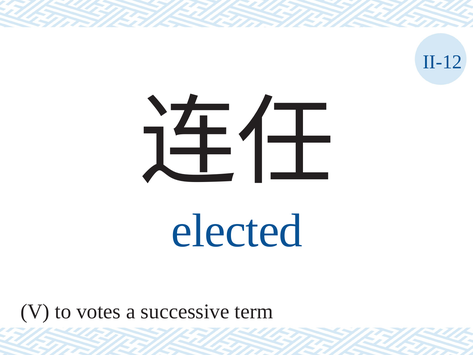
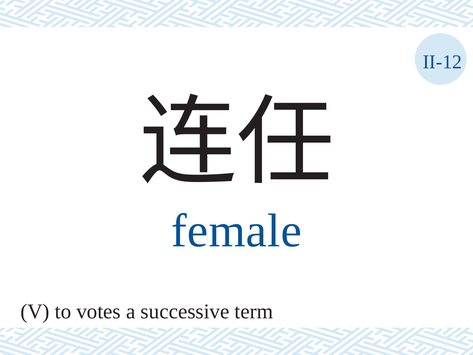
elected: elected -> female (236, 231)
